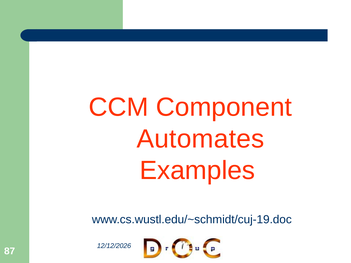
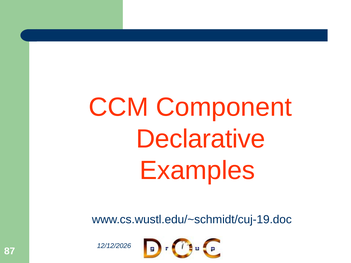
Automates: Automates -> Declarative (201, 139)
